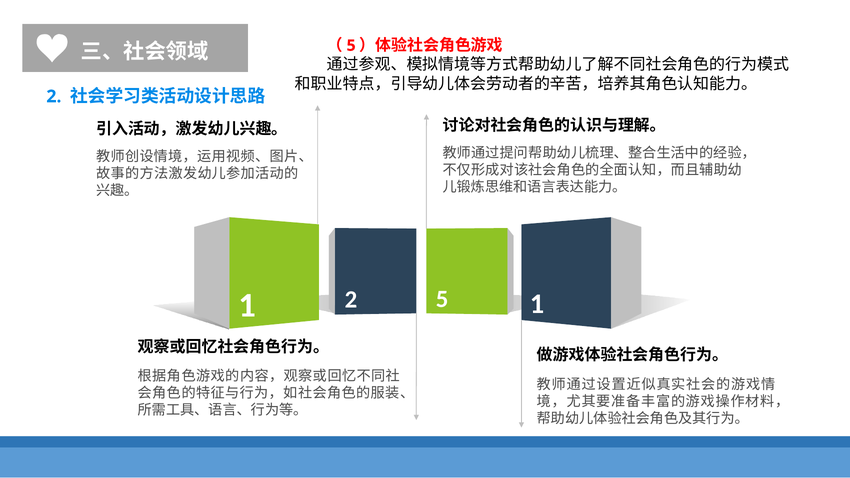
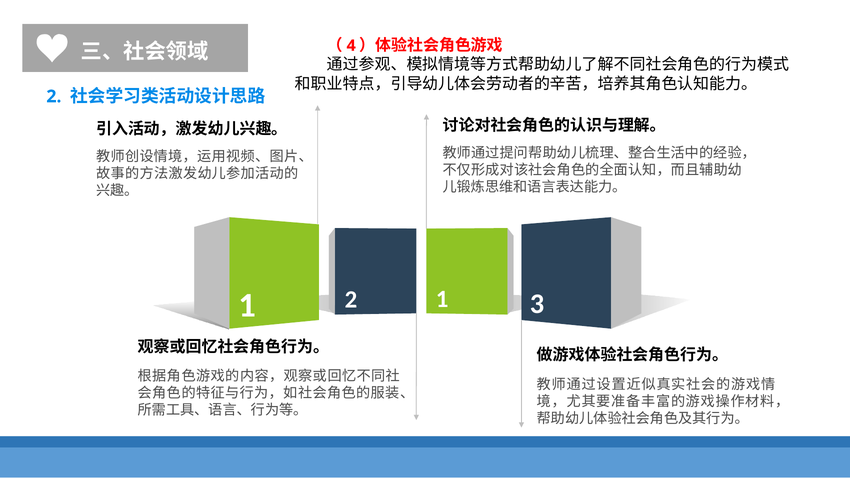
5: 5 -> 4 (351, 46)
2 5: 5 -> 1 (442, 299)
1 1: 1 -> 3 (537, 304)
